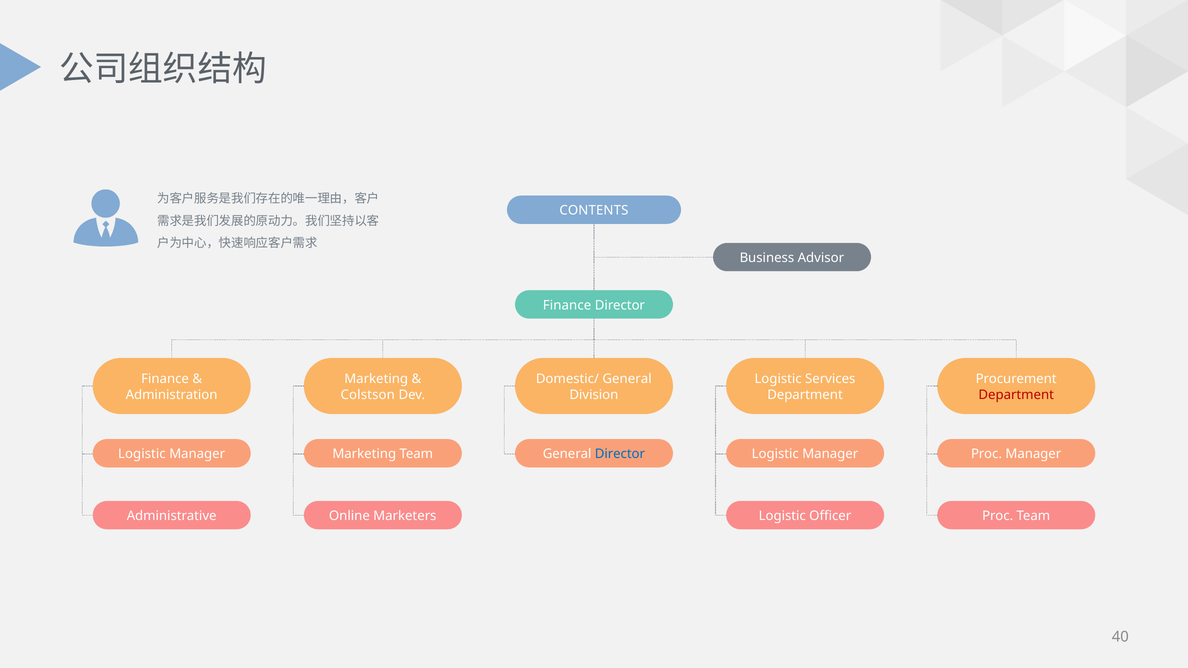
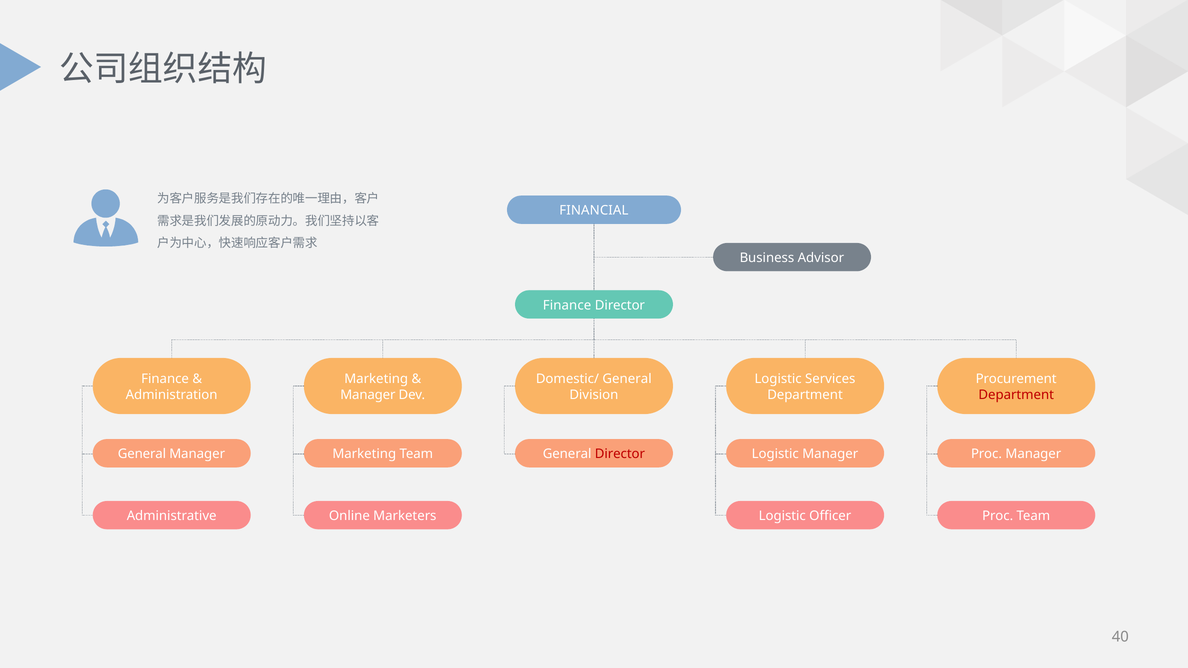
CONTENTS: CONTENTS -> FINANCIAL (594, 211)
Colstson: Colstson -> Manager (368, 395)
Logistic: Logistic -> General (142, 454)
Director colour: blue -> red (620, 454)
